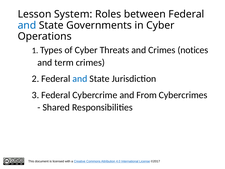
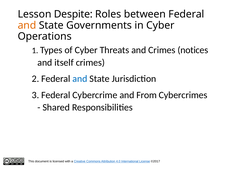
System: System -> Despite (73, 14)
and colour: blue -> orange (27, 25)
term: term -> itself (64, 62)
